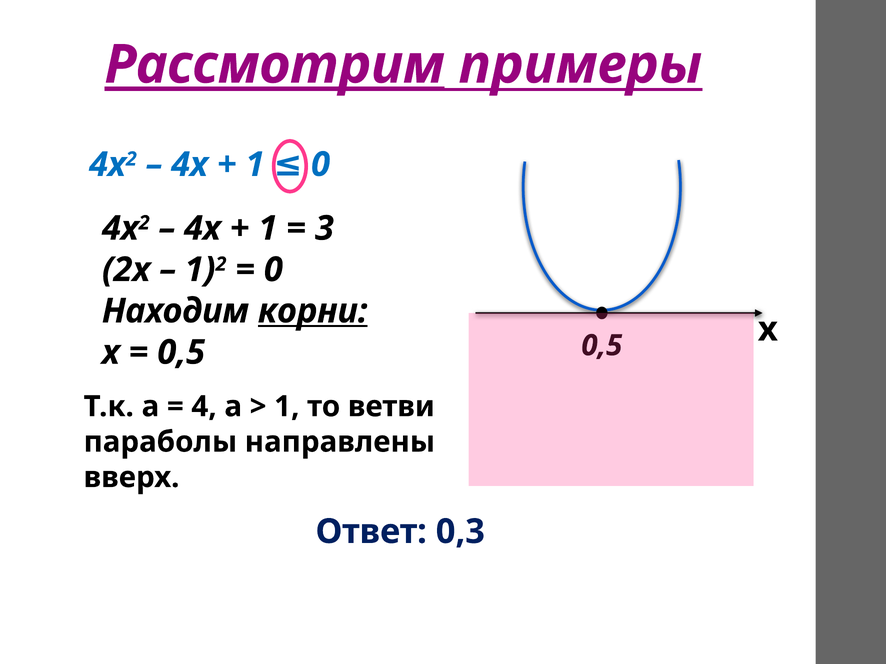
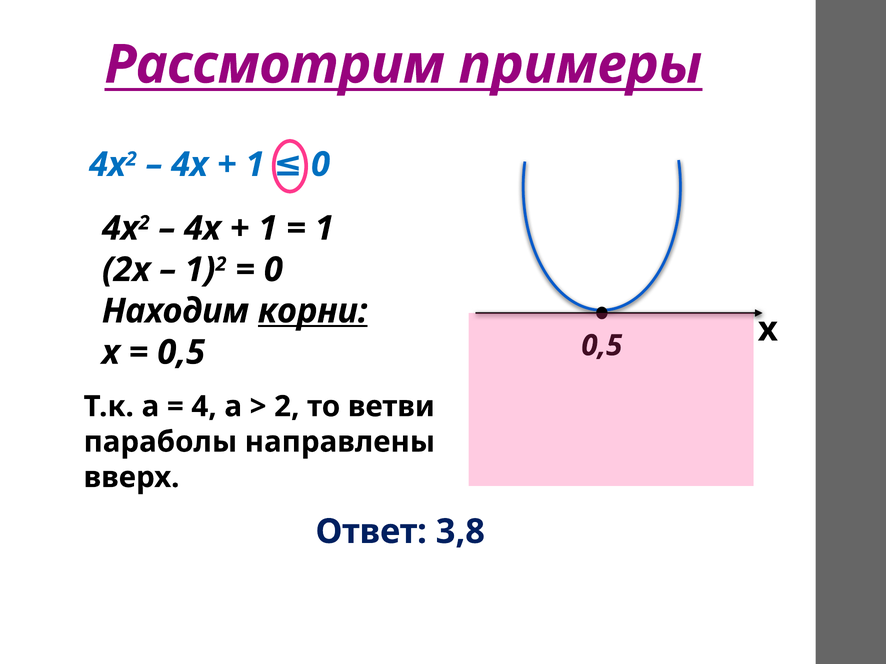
Рассмотрим underline: present -> none (275, 65)
3: 3 -> 1 (324, 229)
1: 1 -> 2 (287, 407)
0,3: 0,3 -> 3,8 (460, 532)
